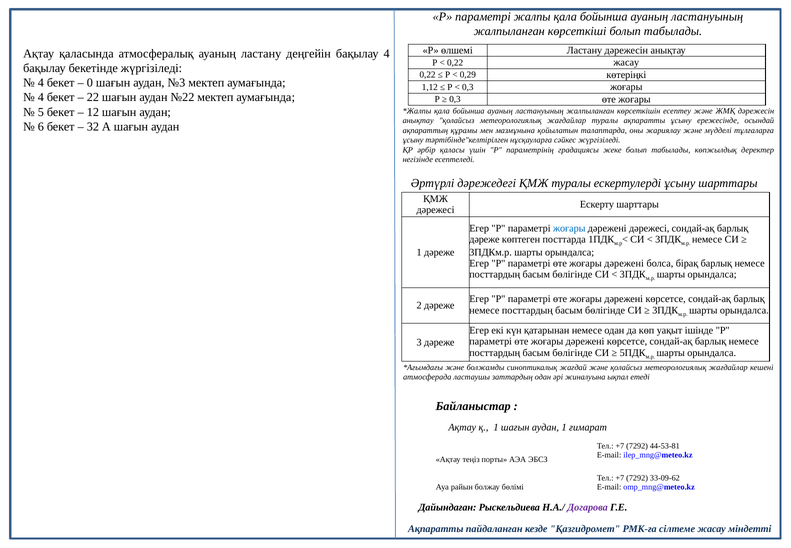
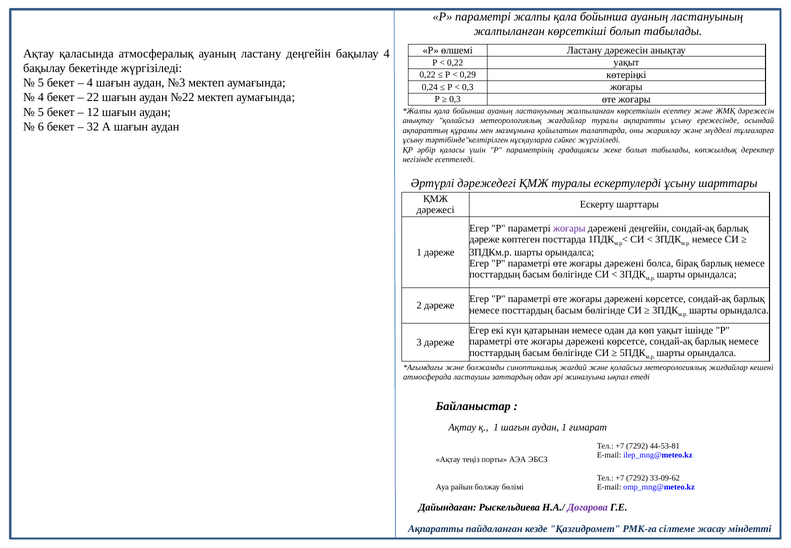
0,22 жасау: жасау -> уақыт (626, 63)
4: 4 -> 5 (41, 83)
0: 0 -> 4 (90, 83)
1,12: 1,12 -> 0,24 (430, 87)
жоғары colour: blue -> purple (569, 228)
дәрежені дәрежесі: дәрежесі -> деңгейін (649, 228)
